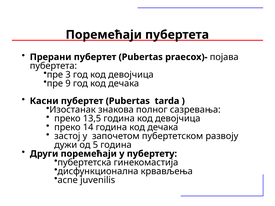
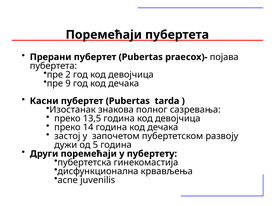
3: 3 -> 2 (68, 75)
